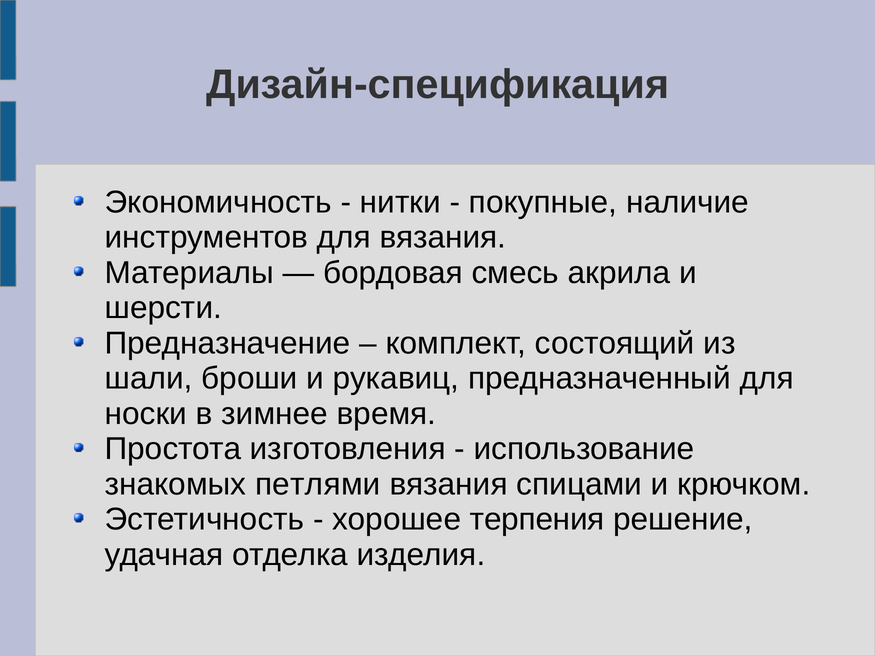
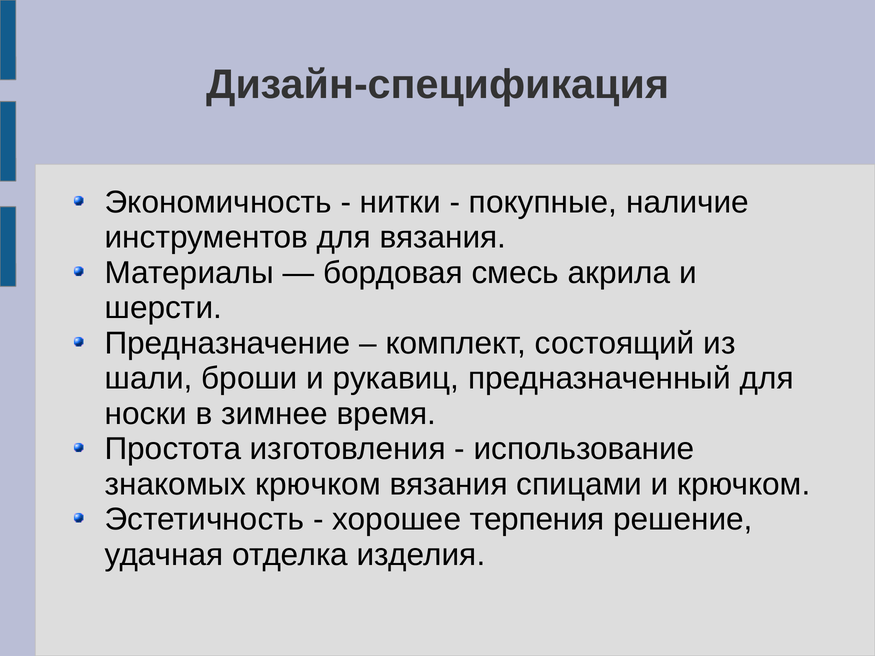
знакомых петлями: петлями -> крючком (318, 484)
